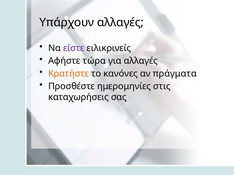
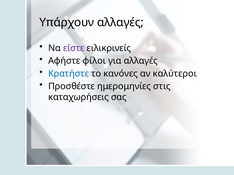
τώρα: τώρα -> φίλοι (94, 61)
Κρατήστε colour: orange -> blue (69, 74)
πράγματα: πράγματα -> καλύτεροι (175, 74)
